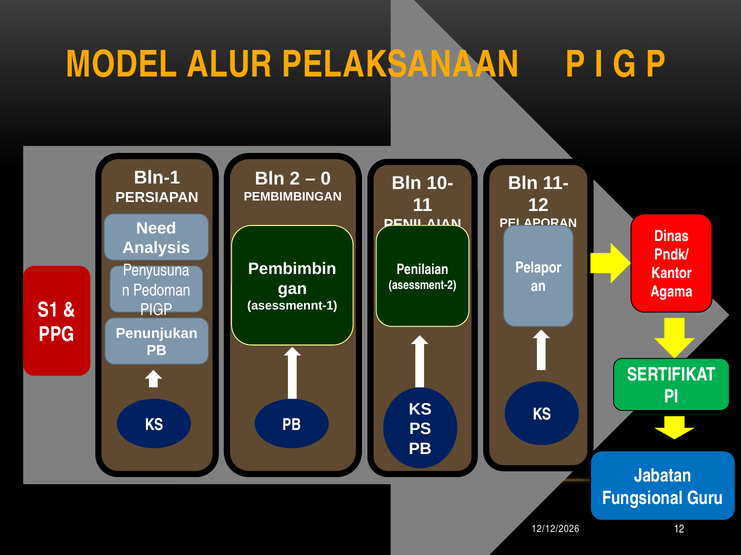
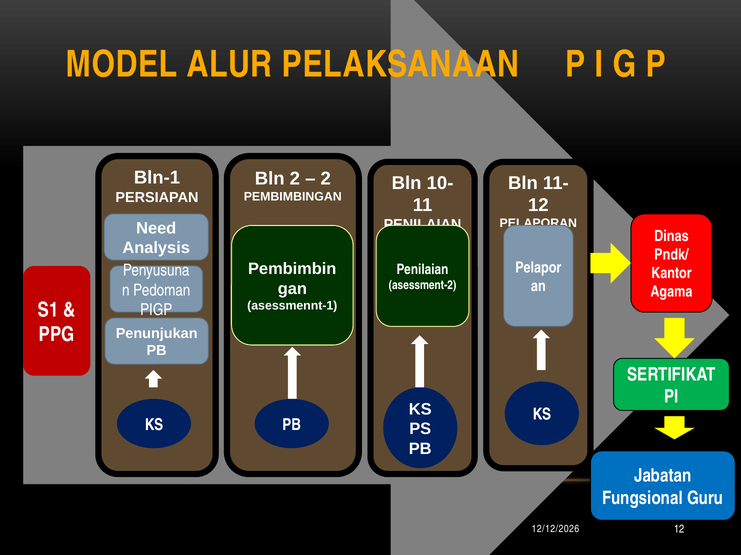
0: 0 -> 2 (326, 179)
